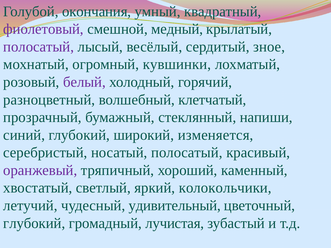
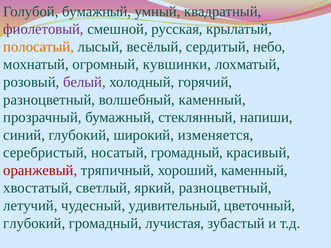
Голубой окончания: окончания -> бумажный (97, 11)
медный: медный -> русская (177, 29)
полосатый colour: purple -> orange (39, 47)
зное: зное -> небо (269, 47)
волшебный клетчатый: клетчатый -> каменный (212, 100)
носатый полосатый: полосатый -> громадный (187, 153)
оранжевый colour: purple -> red (40, 170)
яркий колокольчики: колокольчики -> разноцветный (225, 188)
